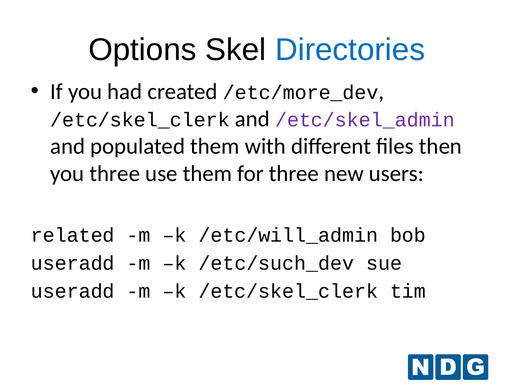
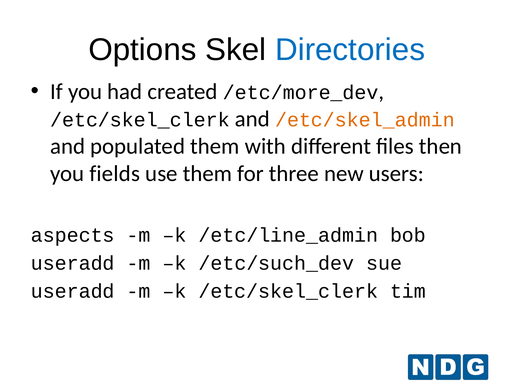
/etc/skel_admin colour: purple -> orange (365, 120)
you three: three -> fields (115, 174)
related: related -> aspects (73, 235)
/etc/will_admin: /etc/will_admin -> /etc/line_admin (288, 235)
